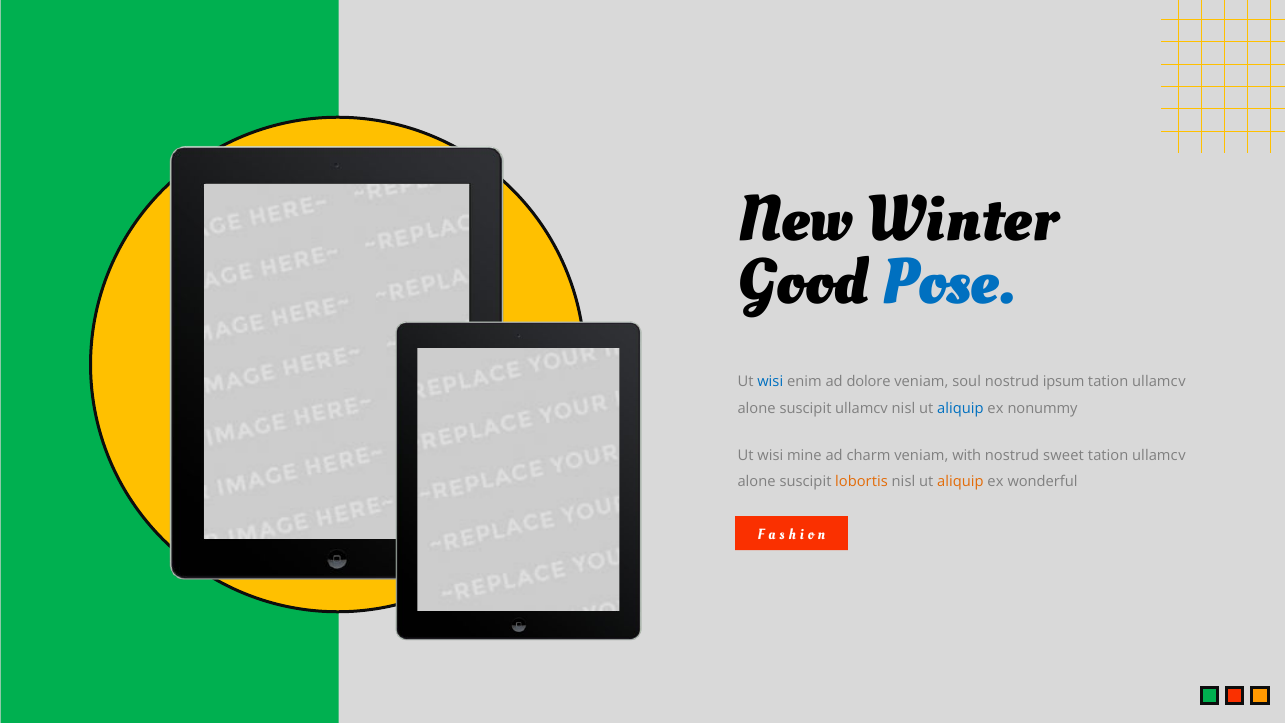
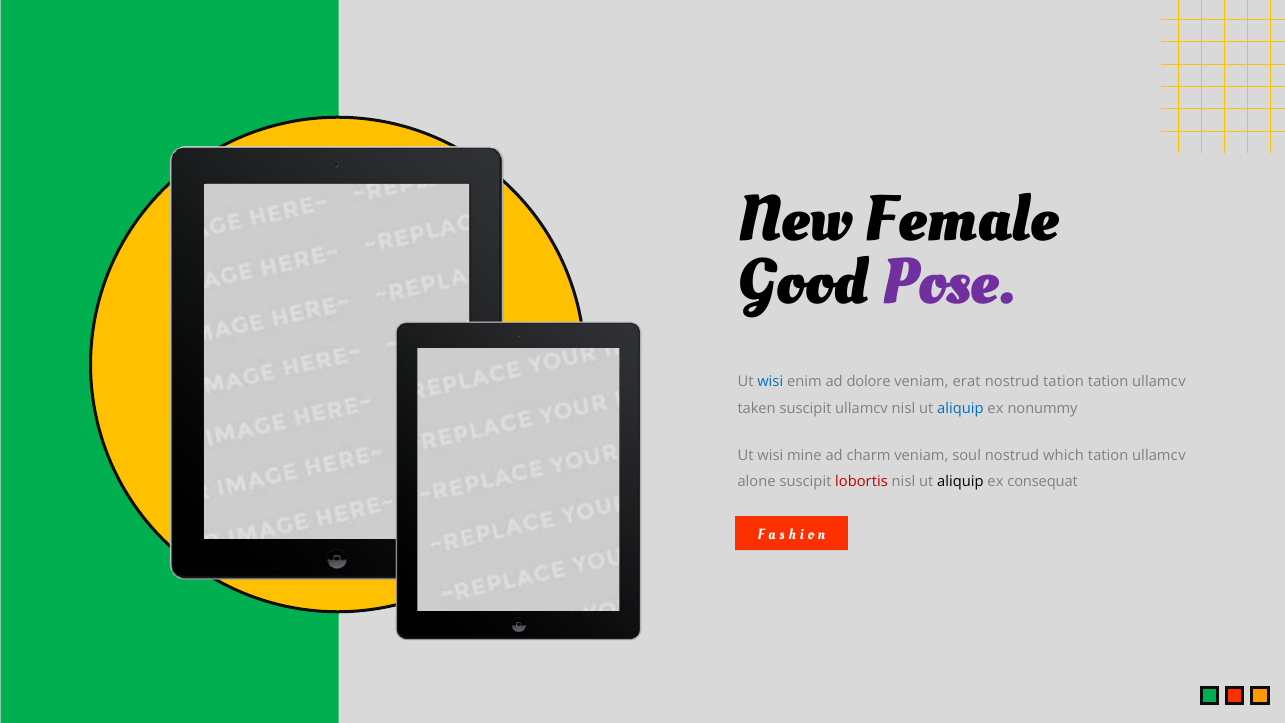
Winter: Winter -> Female (962, 219)
Pose colour: blue -> purple (949, 282)
soul: soul -> erat (967, 382)
nostrud ipsum: ipsum -> tation (1064, 382)
alone: alone -> taken (757, 408)
with: with -> soul (967, 455)
sweet: sweet -> which (1064, 455)
lobortis colour: orange -> red (862, 482)
aliquip colour: orange -> black (960, 482)
wonderful: wonderful -> consequat (1043, 482)
